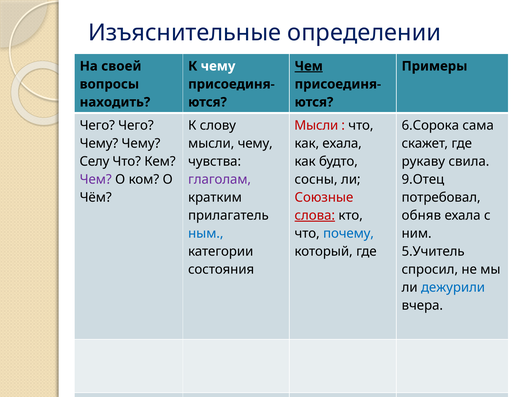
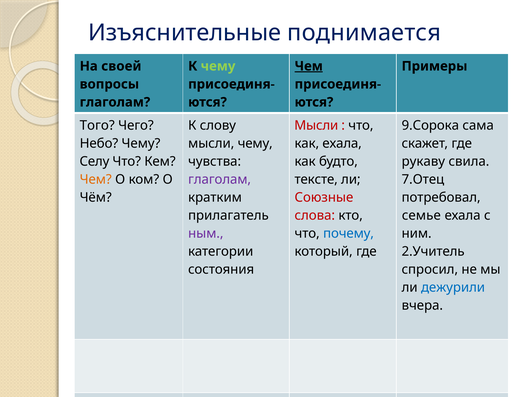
определении: определении -> поднимается (364, 33)
чему colour: white -> light green (218, 66)
находить: находить -> глаголам (115, 102)
Чего: Чего -> Того (97, 125)
6.Сорока: 6.Сорока -> 9.Сорока (430, 125)
Чему: Чему -> Небо (99, 143)
Чем colour: purple -> orange (96, 179)
сосны: сосны -> тексте (316, 179)
9.Отец: 9.Отец -> 7.Отец (423, 179)
слова underline: present -> none (315, 215)
обняв: обняв -> семье (421, 215)
ным colour: blue -> purple (206, 233)
5.Учитель: 5.Учитель -> 2.Учитель (433, 251)
